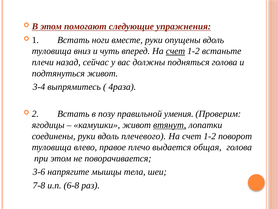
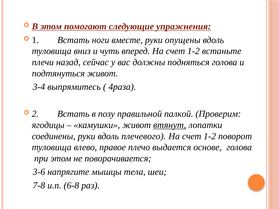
счет underline: present -> none (175, 51)
умения: умения -> палкой (179, 114)
общая: общая -> основе (208, 147)
